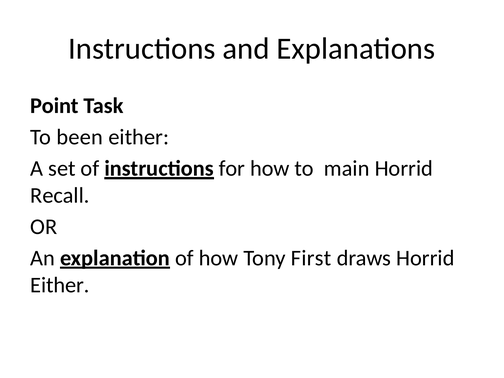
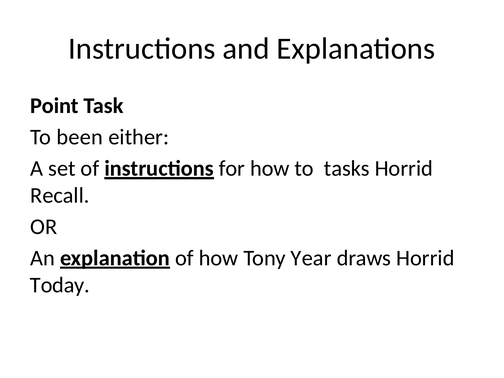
main: main -> tasks (347, 168)
First: First -> Year (311, 258)
Either: Either -> Today (60, 285)
